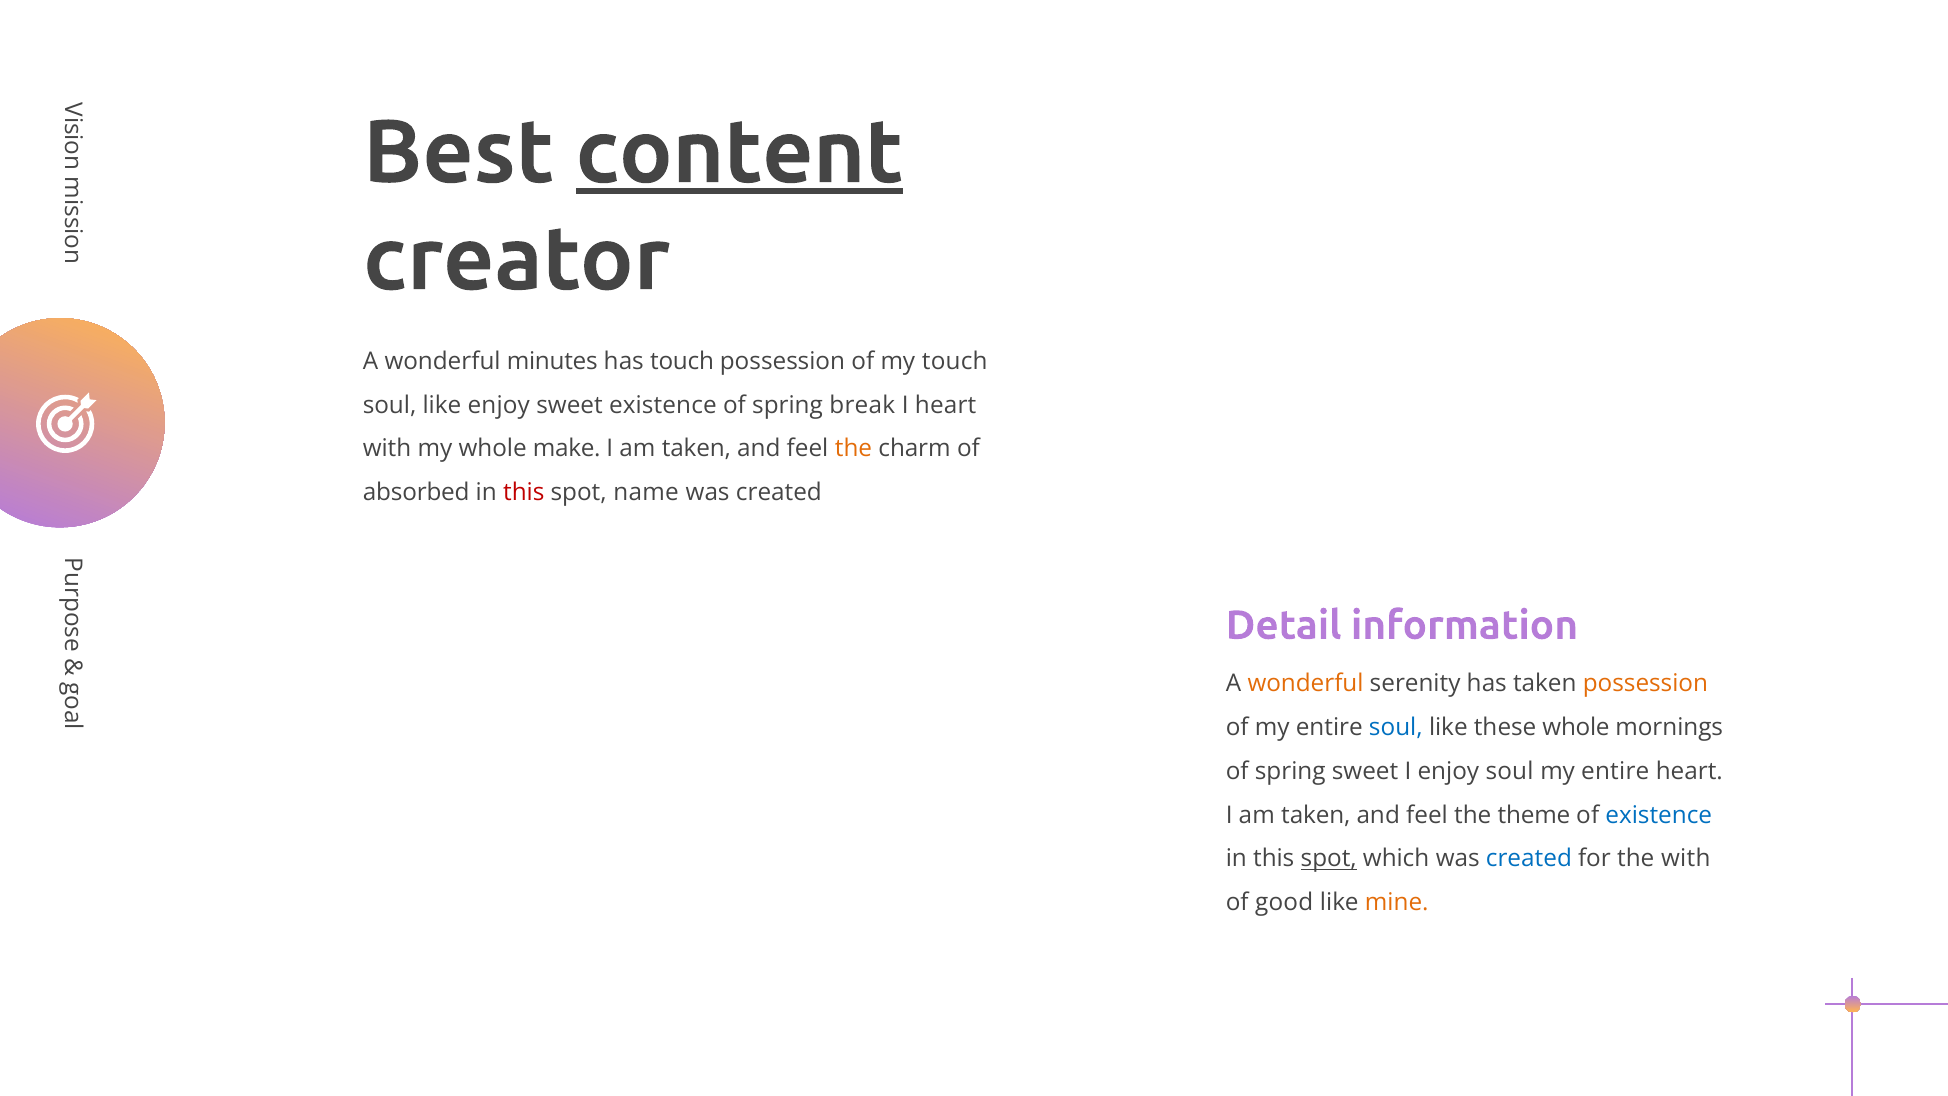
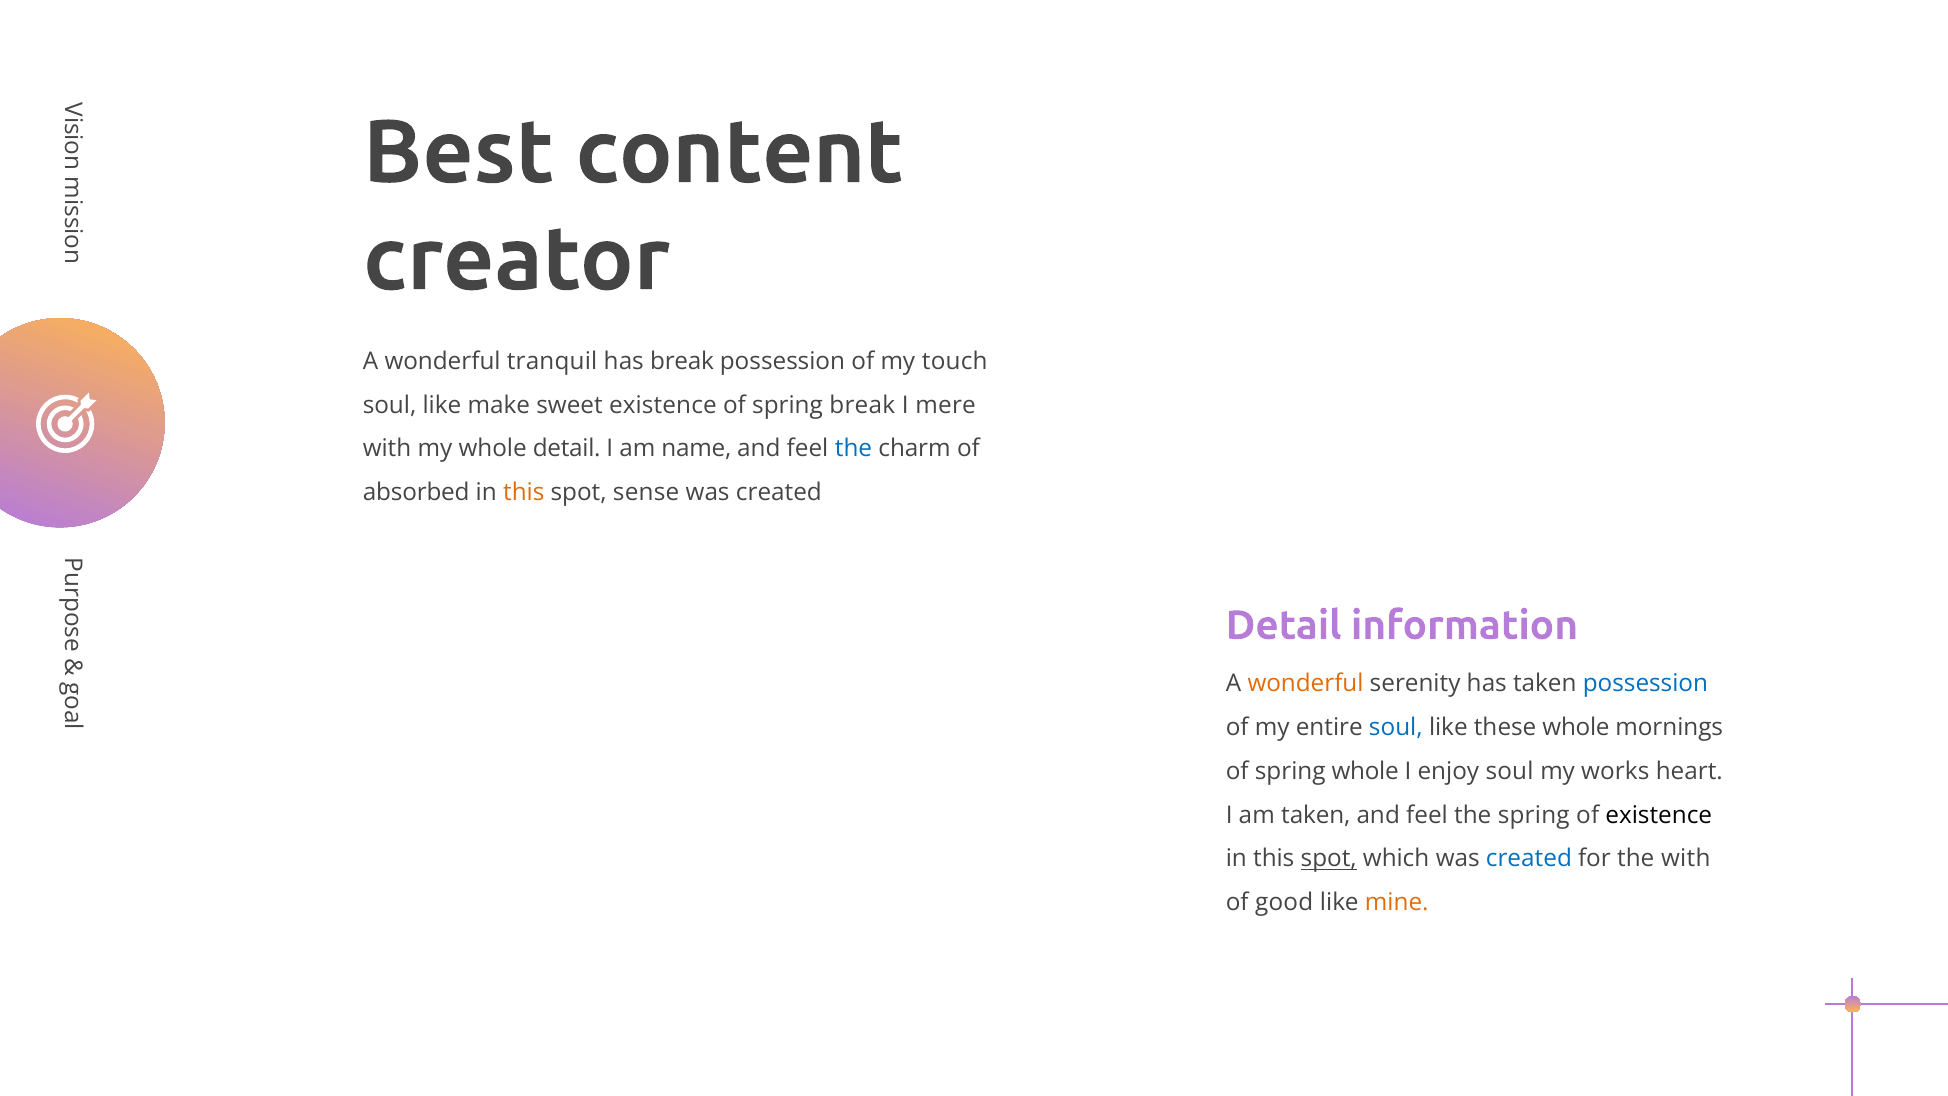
content underline: present -> none (740, 153)
minutes: minutes -> tranquil (552, 361)
has touch: touch -> break (682, 361)
like enjoy: enjoy -> make (499, 405)
I heart: heart -> mere (946, 405)
whole make: make -> detail (567, 449)
taken: taken -> name (696, 449)
the colour: orange -> blue (853, 449)
this colour: red -> orange (524, 493)
name: name -> sense (646, 493)
possession colour: orange -> blue (1645, 683)
spring sweet: sweet -> whole (1365, 771)
entire: entire -> works (1615, 771)
the theme: theme -> spring (1534, 815)
existence colour: blue -> black (1659, 815)
